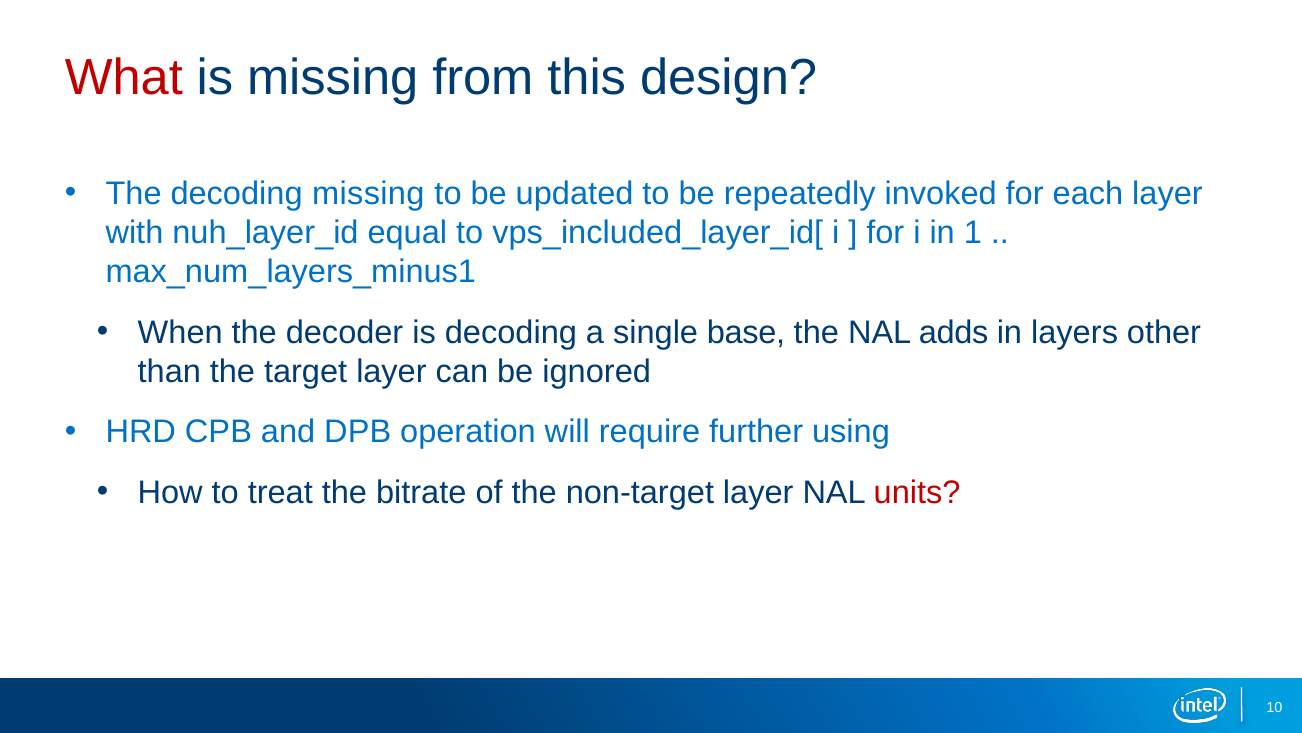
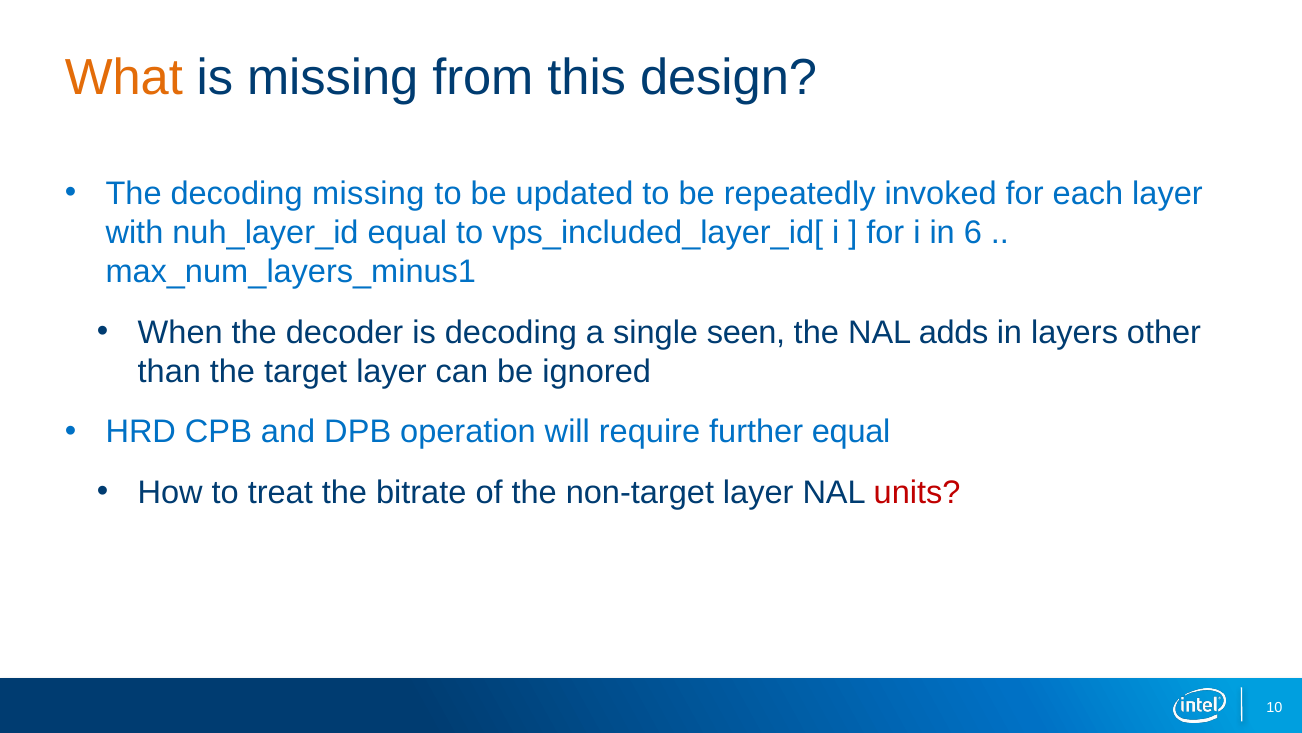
What colour: red -> orange (124, 78)
1: 1 -> 6 (973, 232)
base: base -> seen (746, 332)
further using: using -> equal (851, 432)
